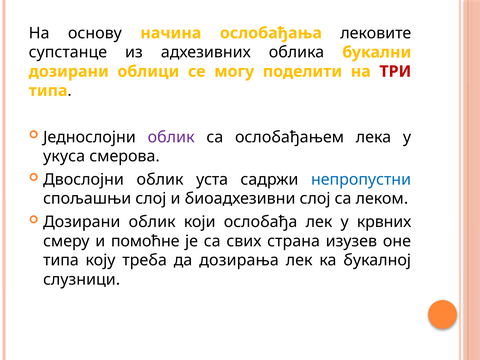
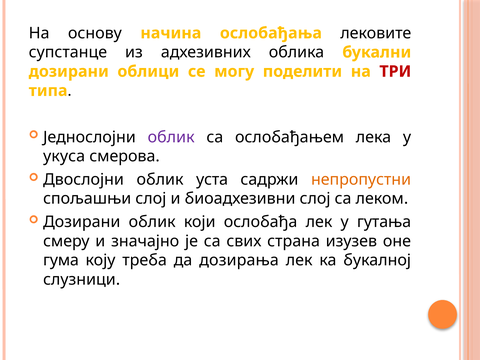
непропустни colour: blue -> orange (361, 179)
крвних: крвних -> гутања (384, 222)
помоћне: помоћне -> значајно (145, 241)
типа: типа -> гума (61, 260)
